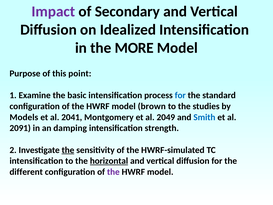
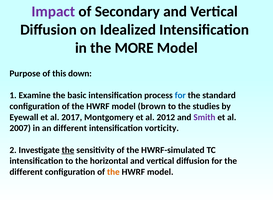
point: point -> down (80, 73)
Models: Models -> Eyewall (24, 117)
2041: 2041 -> 2017 (72, 117)
2049: 2049 -> 2012 (166, 117)
Smith colour: blue -> purple (204, 117)
2091: 2091 -> 2007 (20, 128)
an damping: damping -> different (70, 128)
strength: strength -> vorticity (162, 128)
horizontal underline: present -> none (109, 161)
the colour: purple -> orange (113, 172)
